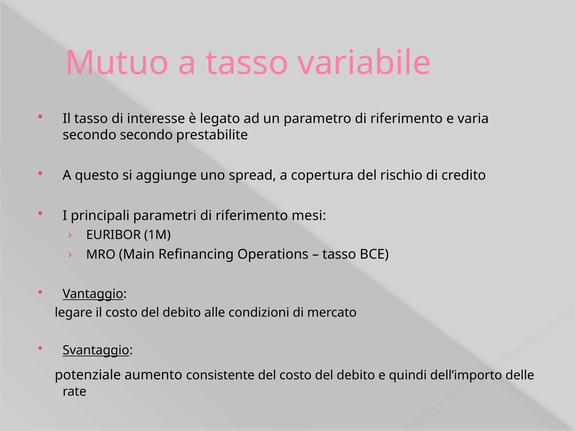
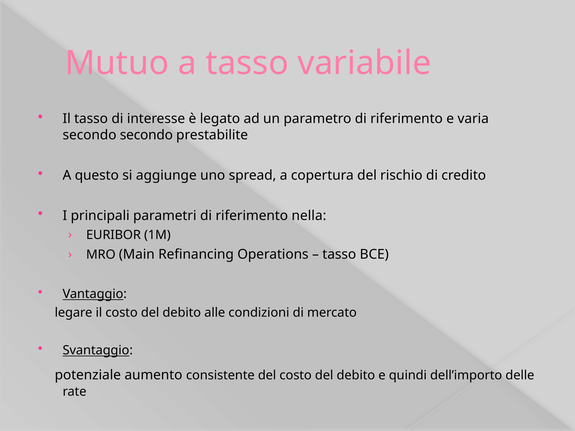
mesi: mesi -> nella (309, 216)
